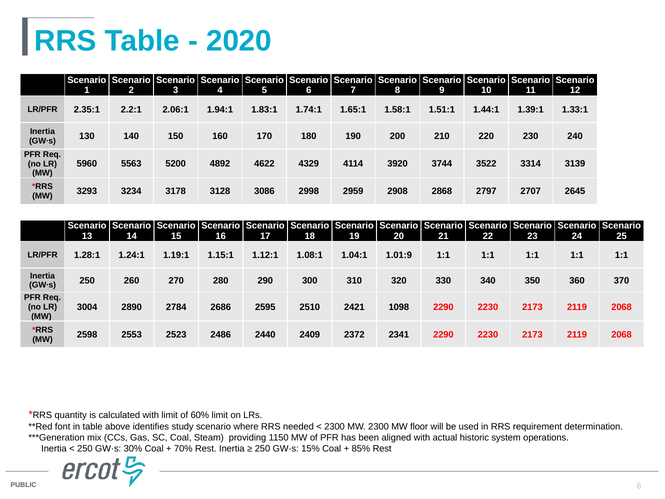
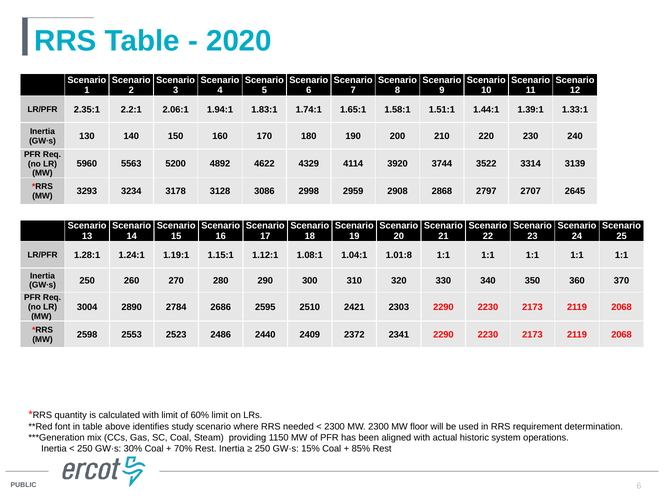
1.01:9: 1.01:9 -> 1.01:8 (399, 255)
1098: 1098 -> 2303 (399, 307)
